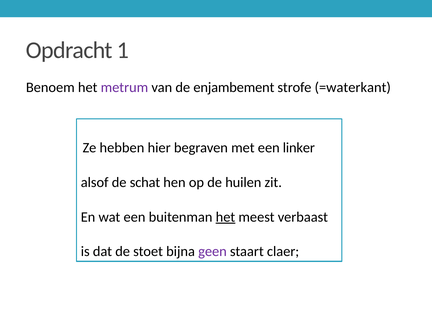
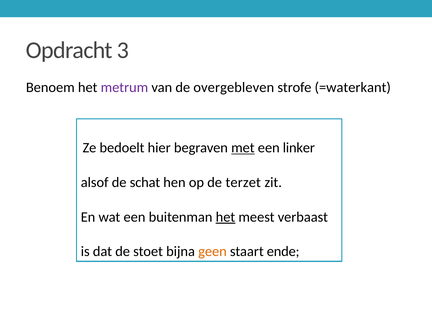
1: 1 -> 3 (123, 50)
enjambement: enjambement -> overgebleven (234, 87)
hebben: hebben -> bedoelt (122, 148)
met underline: none -> present (243, 148)
huilen: huilen -> terzet (243, 182)
geen colour: purple -> orange (212, 252)
claer: claer -> ende (283, 252)
